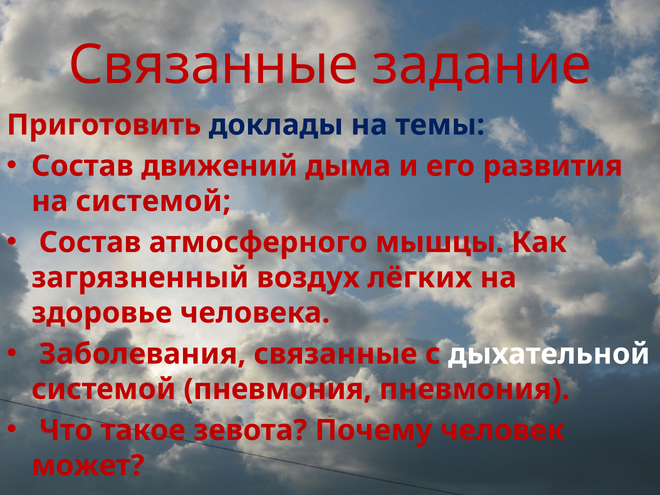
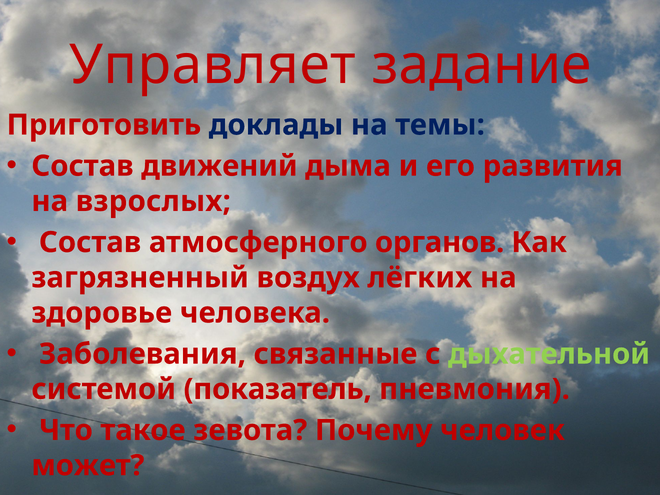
Связанные: Связанные -> Управляет (213, 65)
на системой: системой -> взрослых (153, 201)
мышцы: мышцы -> органов (440, 242)
дыхательной colour: white -> light green (549, 354)
системой пневмония: пневмония -> показатель (278, 389)
